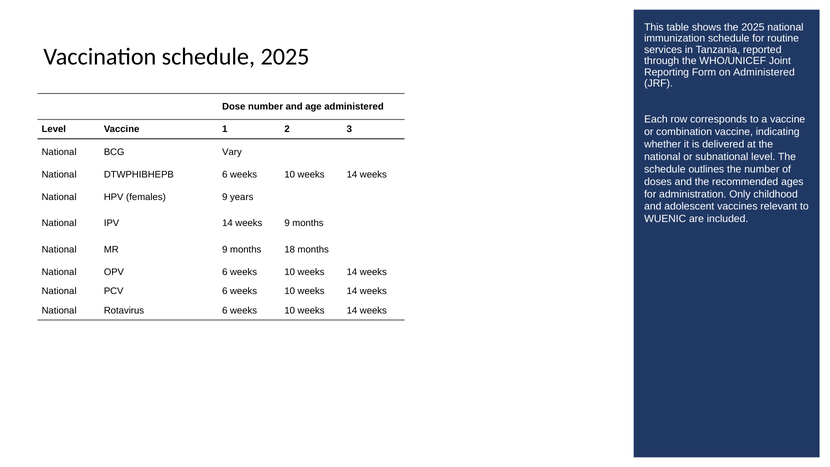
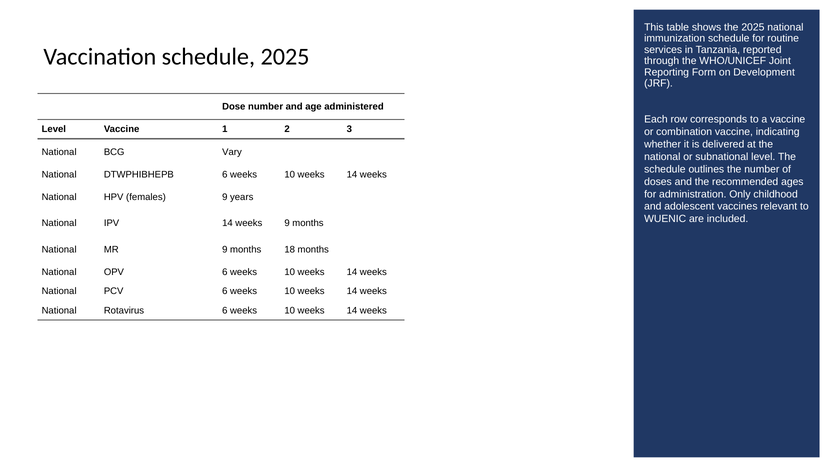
on Administered: Administered -> Development (764, 72)
